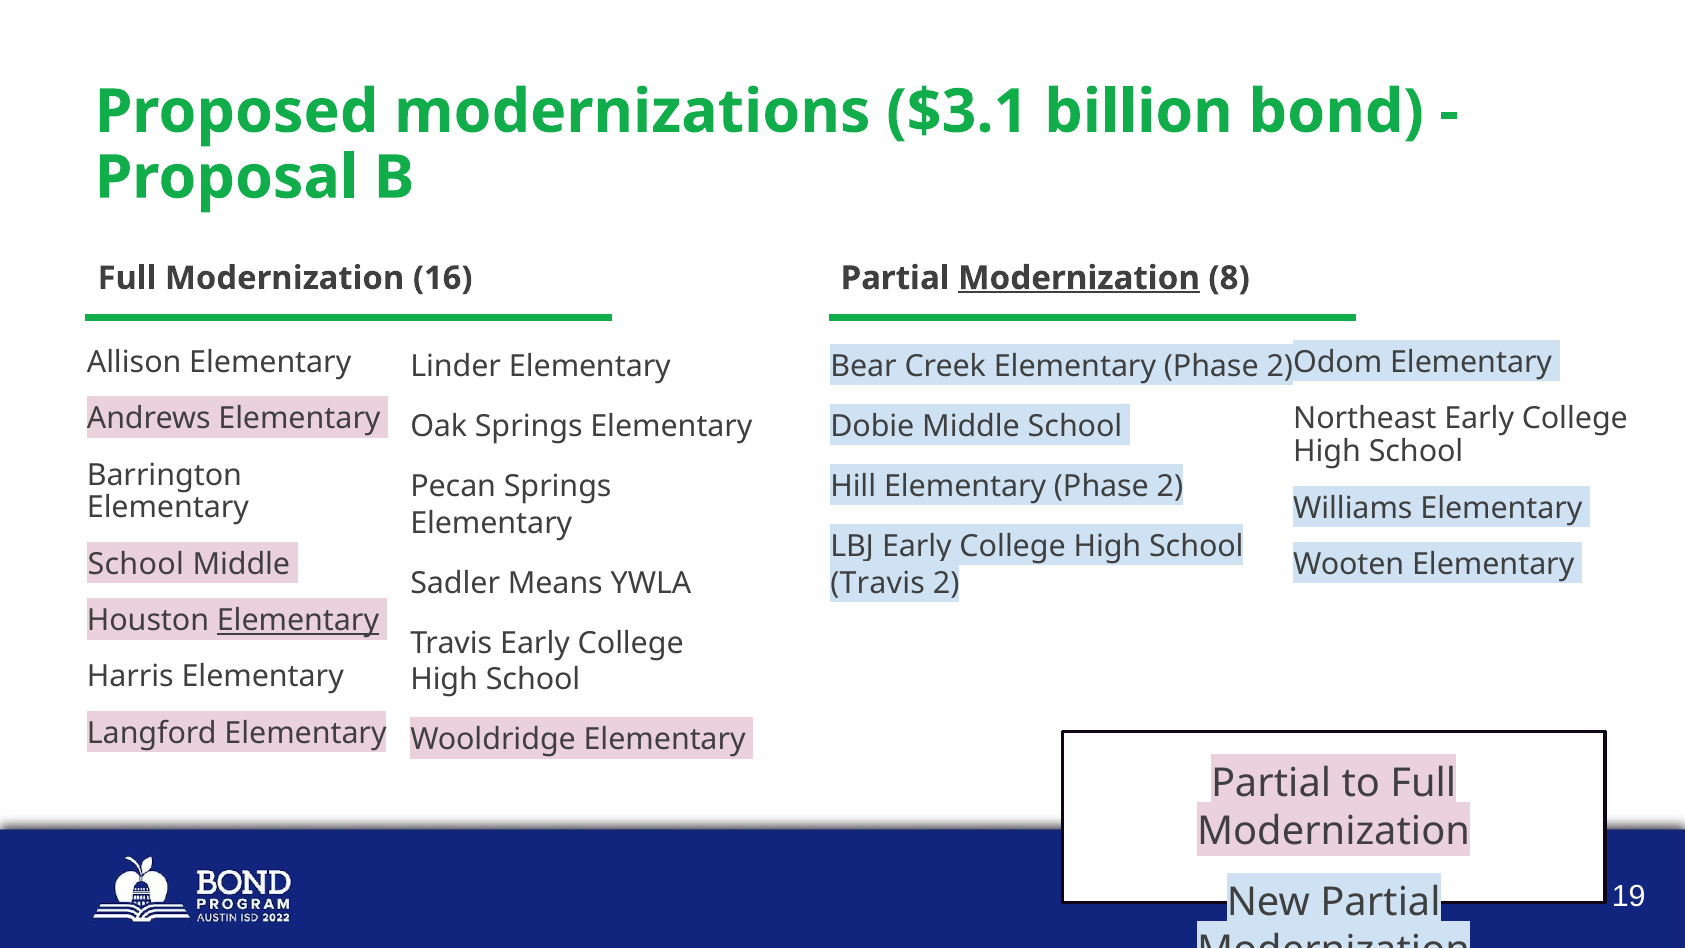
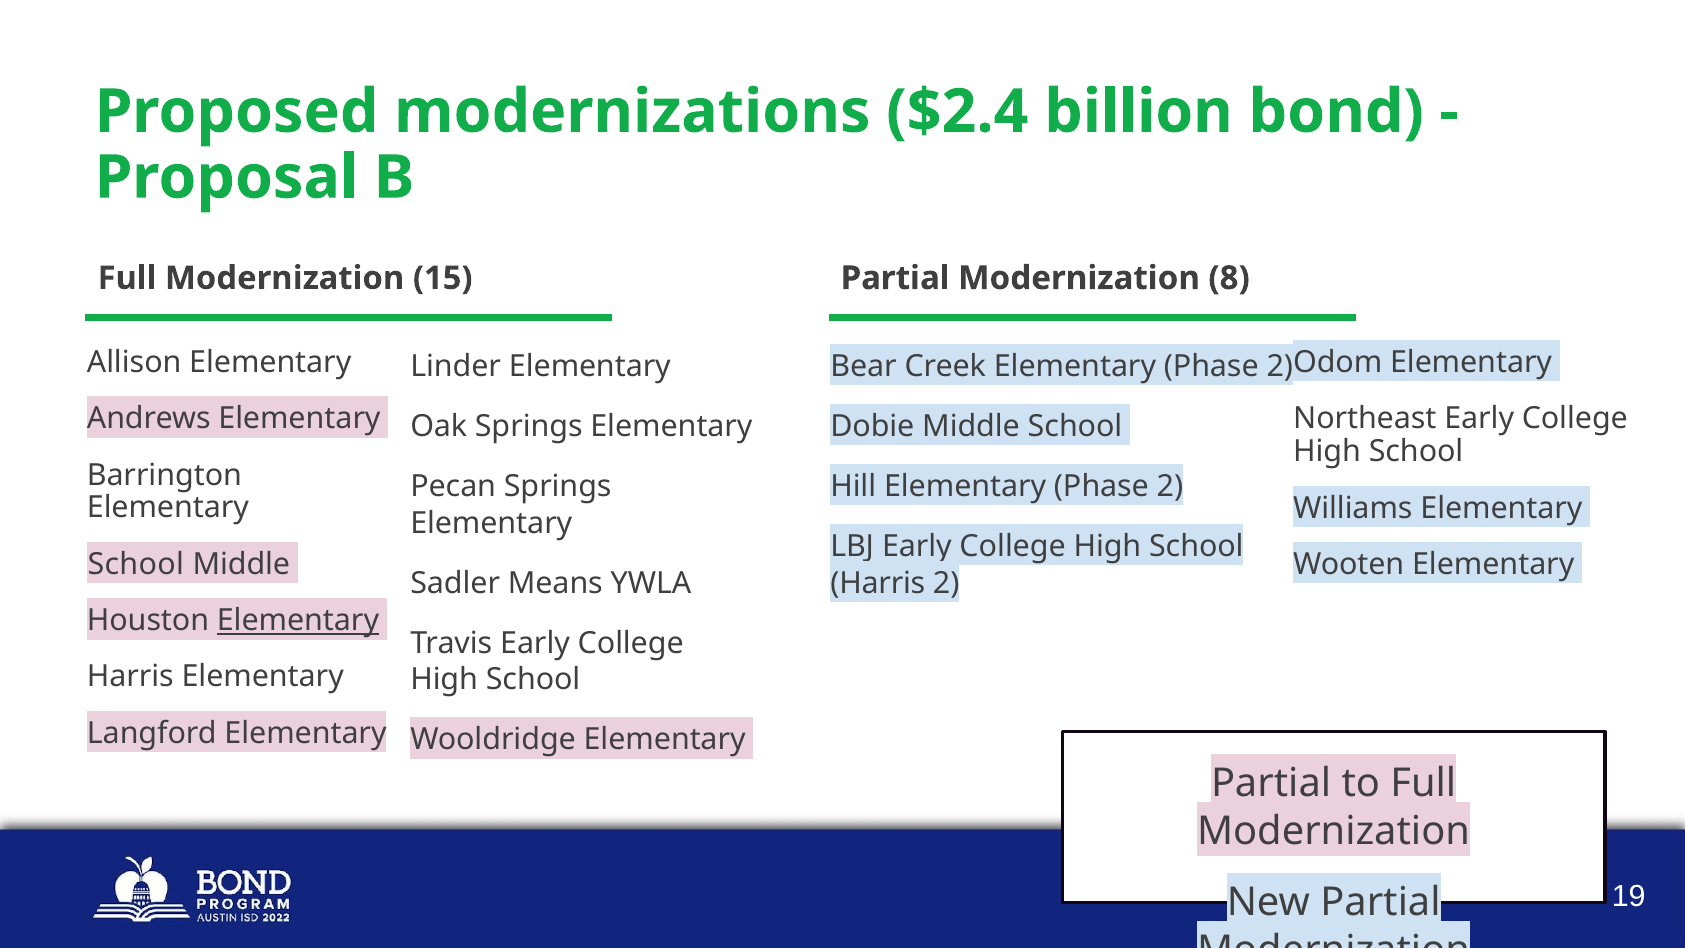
$3.1: $3.1 -> $2.4 (957, 112)
Modernization underline: present -> none (1079, 278)
16: 16 -> 15 (443, 278)
Travis: Travis -> Harris (878, 583)
